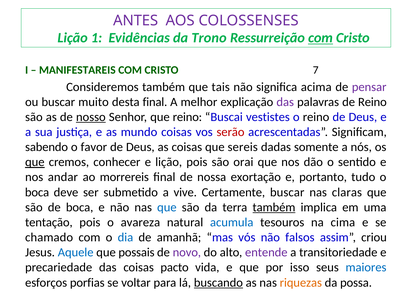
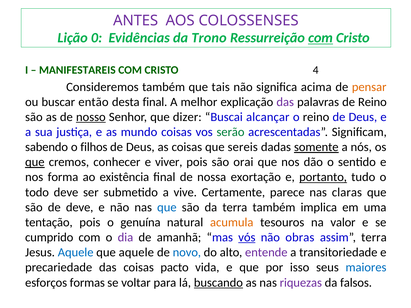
1: 1 -> 0 (97, 38)
7: 7 -> 4 (316, 70)
pensar colour: purple -> orange (369, 87)
muito: muito -> então (93, 102)
que reino: reino -> dizer (187, 117)
vestistes: vestistes -> alcançar (268, 117)
serão colour: red -> green (231, 132)
favor: favor -> filhos (94, 147)
somente underline: none -> present (316, 147)
e lição: lição -> viver (169, 162)
andar: andar -> forma (63, 177)
morrereis: morrereis -> existência (124, 177)
portanto underline: none -> present (323, 177)
boca: boca -> todo (37, 192)
Certamente buscar: buscar -> parece (287, 192)
de boca: boca -> deve (80, 207)
também underline: present -> none (274, 207)
avareza: avareza -> genuína (140, 223)
acumula colour: blue -> orange (232, 223)
cima: cima -> valor (343, 223)
chamado: chamado -> cumprido (49, 238)
dia colour: blue -> purple (125, 238)
vós underline: none -> present (247, 238)
falsos: falsos -> obras (300, 238)
assim criou: criou -> terra (374, 238)
que possais: possais -> aquele (136, 253)
novo colour: purple -> blue (187, 253)
porfias: porfias -> formas (87, 283)
riquezas colour: orange -> purple (301, 283)
possa: possa -> falsos (356, 283)
